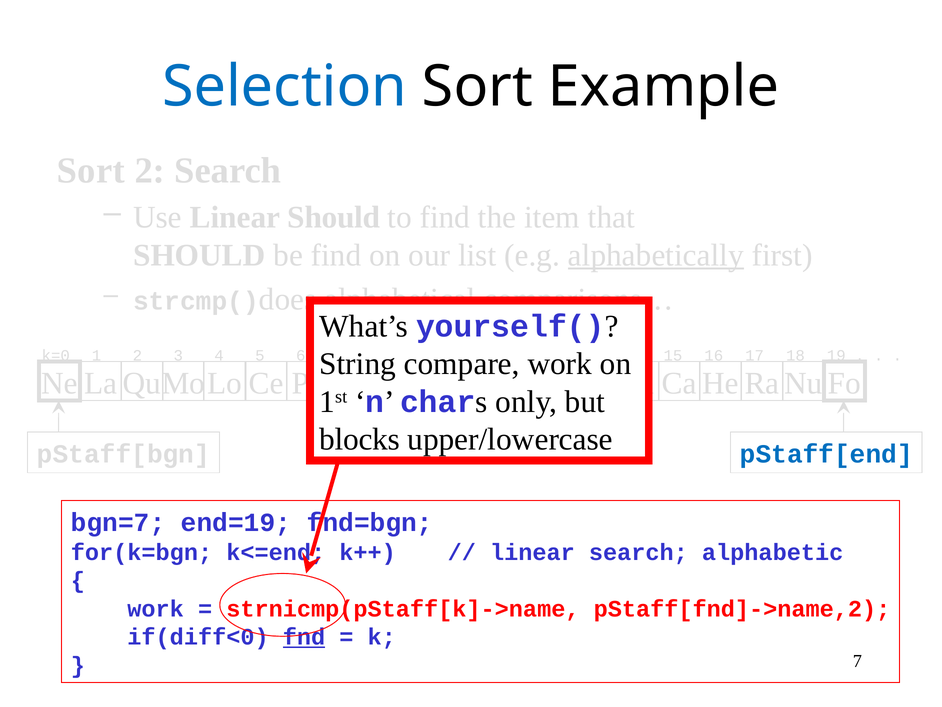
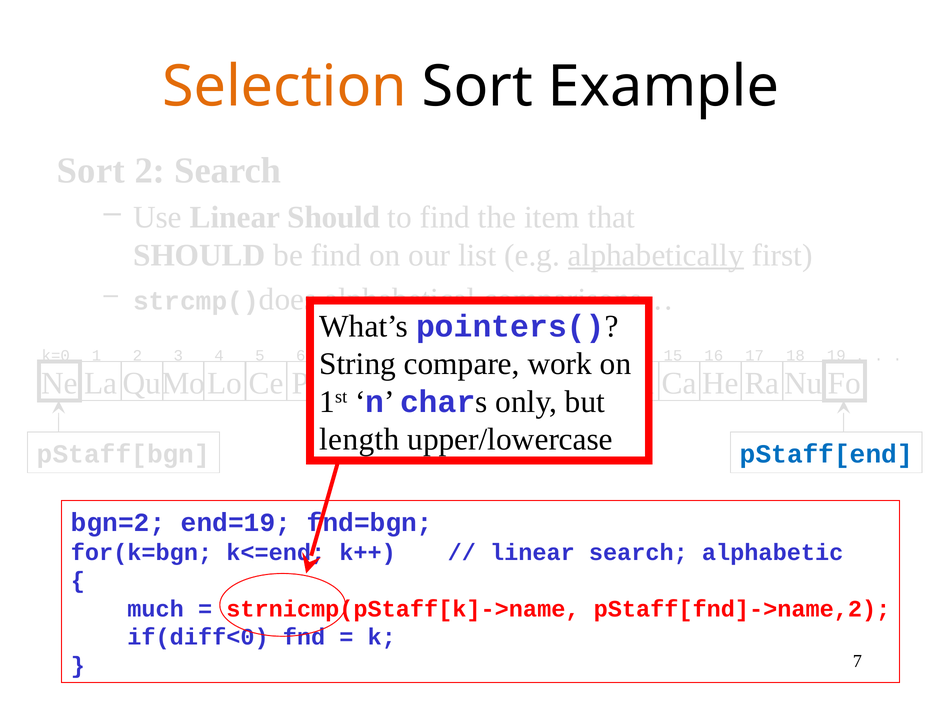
Selection colour: blue -> orange (285, 86)
yourself(: yourself( -> pointers( (510, 326)
blocks: blocks -> length (359, 439)
bgn=7: bgn=7 -> bgn=2 (118, 522)
work: work -> much (156, 608)
fnd underline: present -> none (304, 637)
